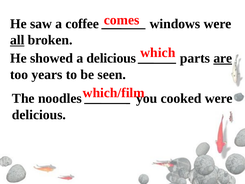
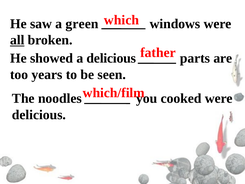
comes: comes -> which (122, 20)
coffee: coffee -> green (82, 24)
which: which -> father (158, 52)
are underline: present -> none (223, 58)
